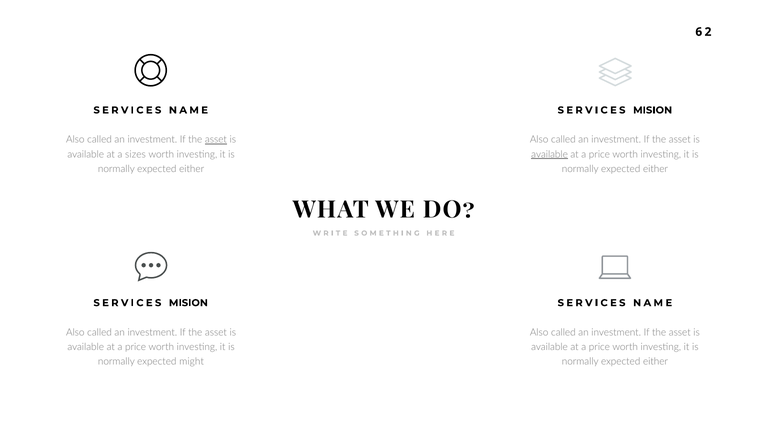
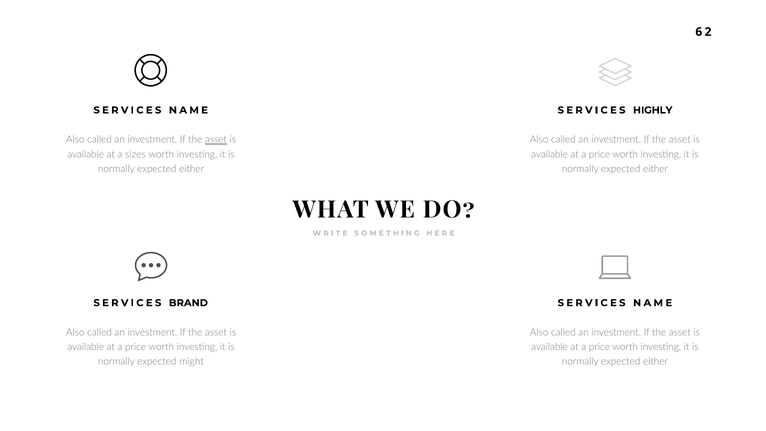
MISION: MISION -> HIGHLY (653, 110)
available underline: present -> none (550, 154)
MISION: MISION -> BRAND (188, 303)
